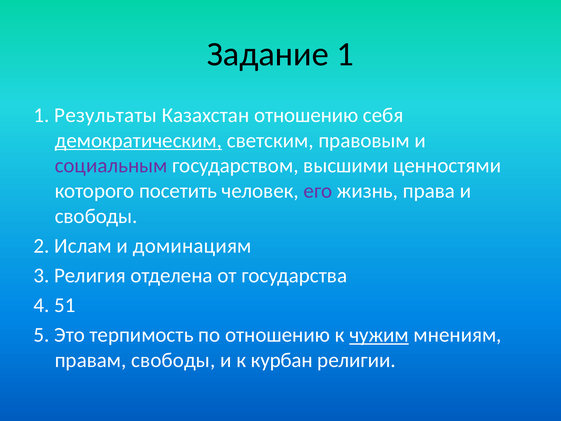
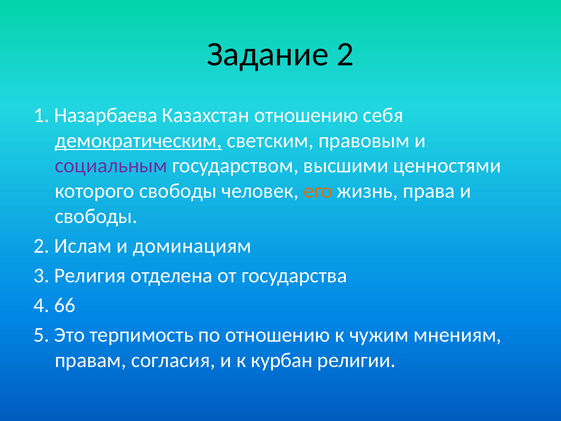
Задание 1: 1 -> 2 (345, 54)
Результаты: Результаты -> Назарбаева (106, 115)
которого посетить: посетить -> свободы (178, 191)
его colour: purple -> orange (318, 191)
51: 51 -> 66 (65, 305)
чужим underline: present -> none (379, 335)
правам свободы: свободы -> согласия (173, 360)
